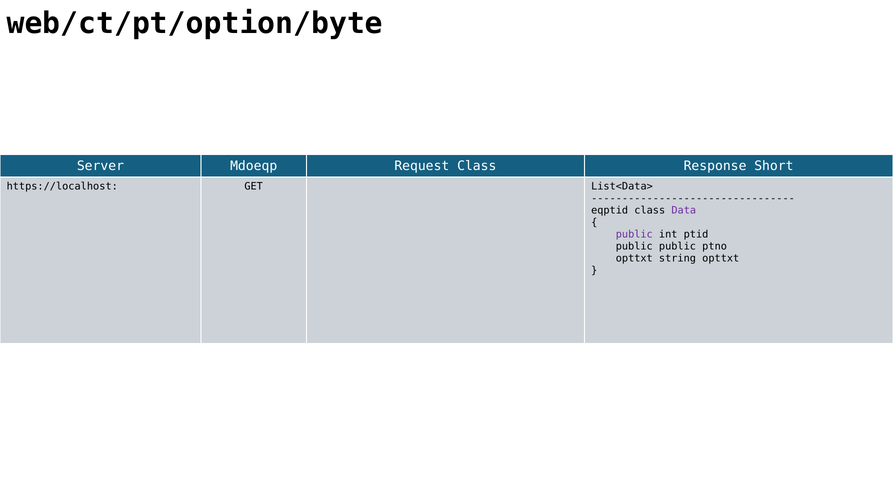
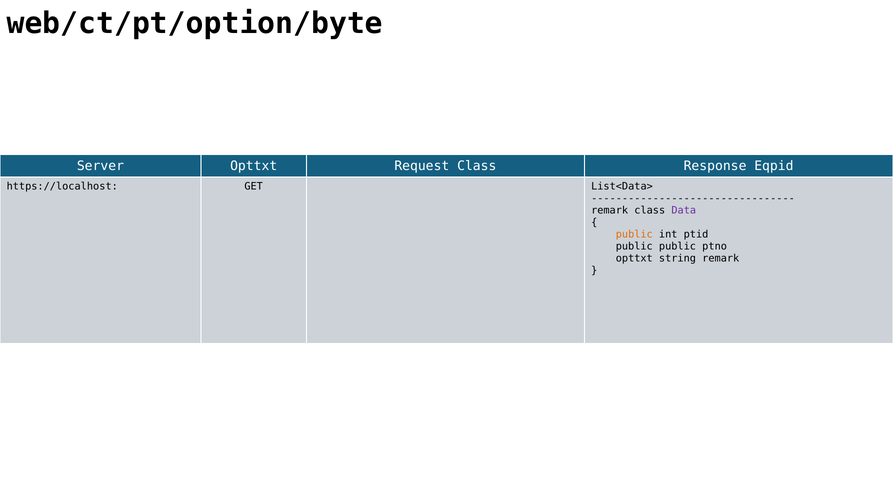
Server Mdoeqp: Mdoeqp -> Opttxt (254, 166)
Short: Short -> Eqpid (774, 166)
eqptid: eqptid -> remark (610, 211)
public colour: purple -> orange (634, 234)
string opttxt: opttxt -> remark (721, 258)
